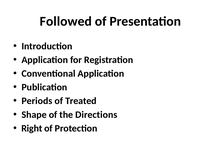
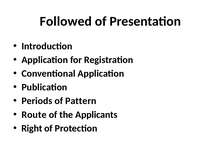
Treated: Treated -> Pattern (81, 101)
Shape: Shape -> Route (34, 115)
Directions: Directions -> Applicants (96, 115)
